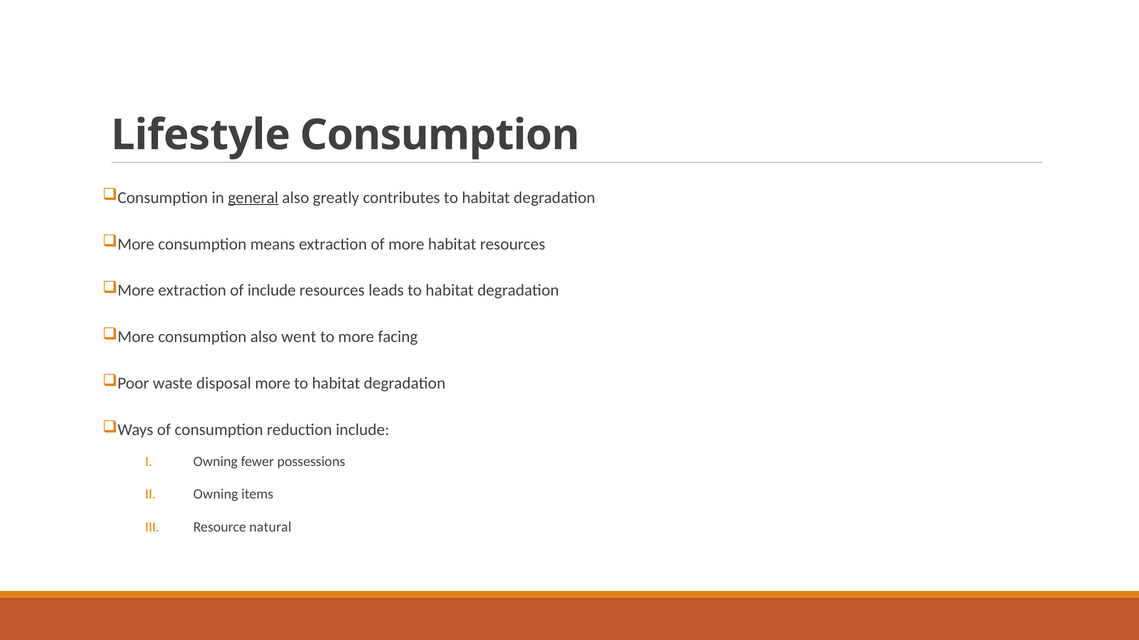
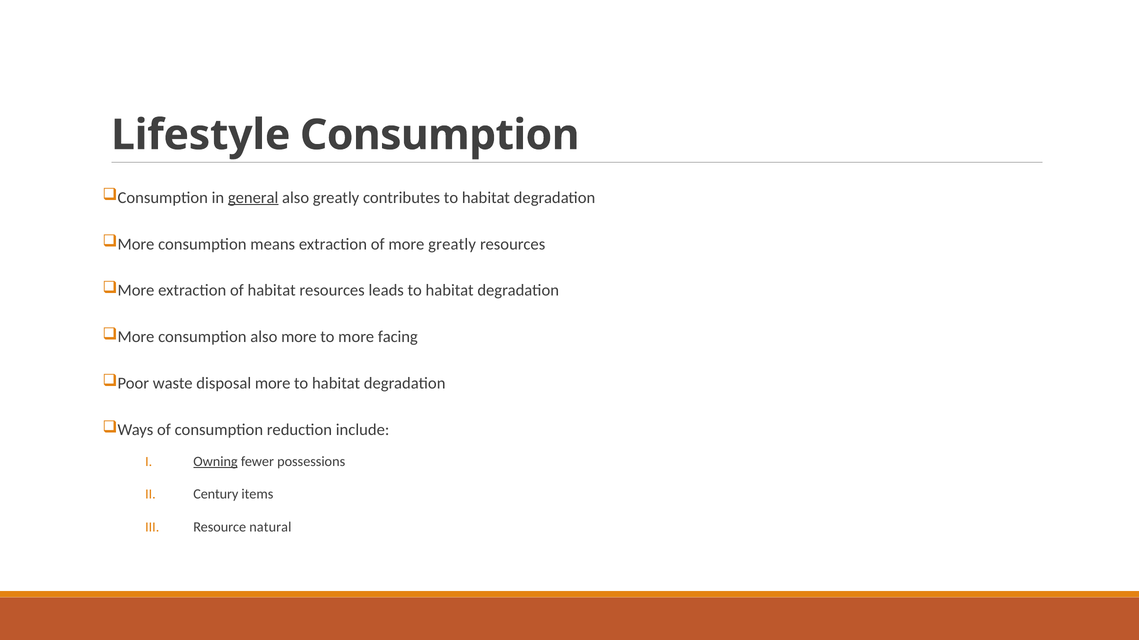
more habitat: habitat -> greatly (452, 244)
of include: include -> habitat (272, 291)
also went: went -> more (299, 337)
Owning underline: none -> present (215, 462)
Owning: Owning -> Century (216, 495)
